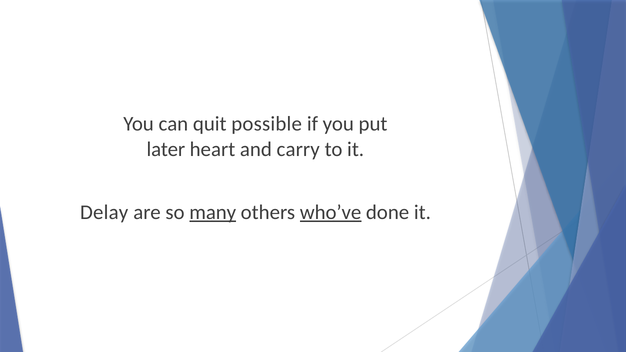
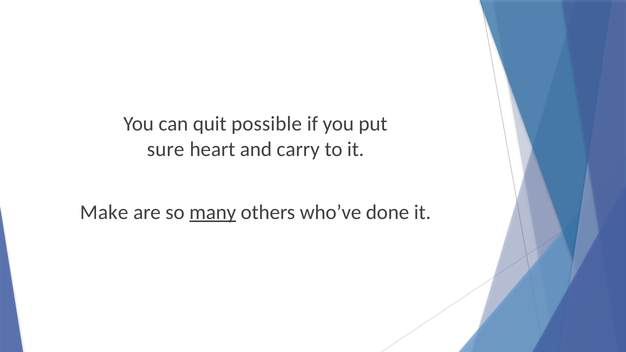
later: later -> sure (166, 149)
Delay: Delay -> Make (104, 212)
who’ve underline: present -> none (331, 212)
